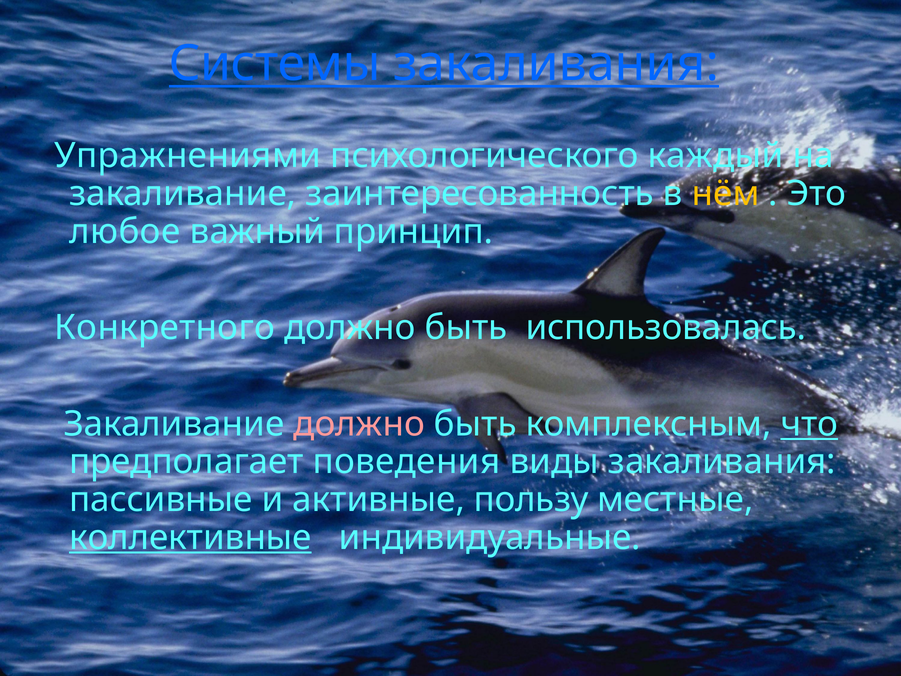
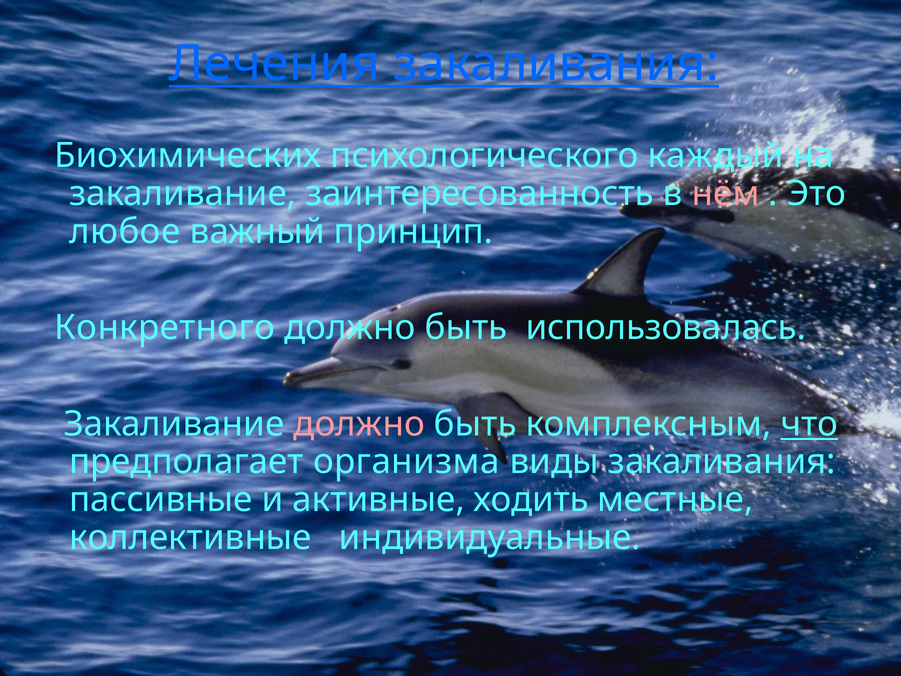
Системы: Системы -> Лечения (274, 63)
Упражнениями: Упражнениями -> Биохимических (188, 156)
нём colour: yellow -> pink (726, 194)
поведения: поведения -> организма (406, 462)
пользу: пользу -> ходить (531, 499)
коллективные underline: present -> none (190, 537)
